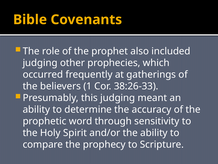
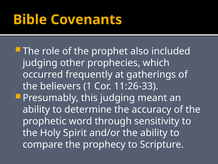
38:26-33: 38:26-33 -> 11:26-33 (136, 86)
